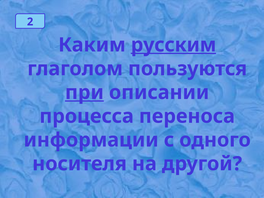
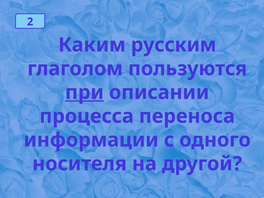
русским underline: present -> none (174, 45)
